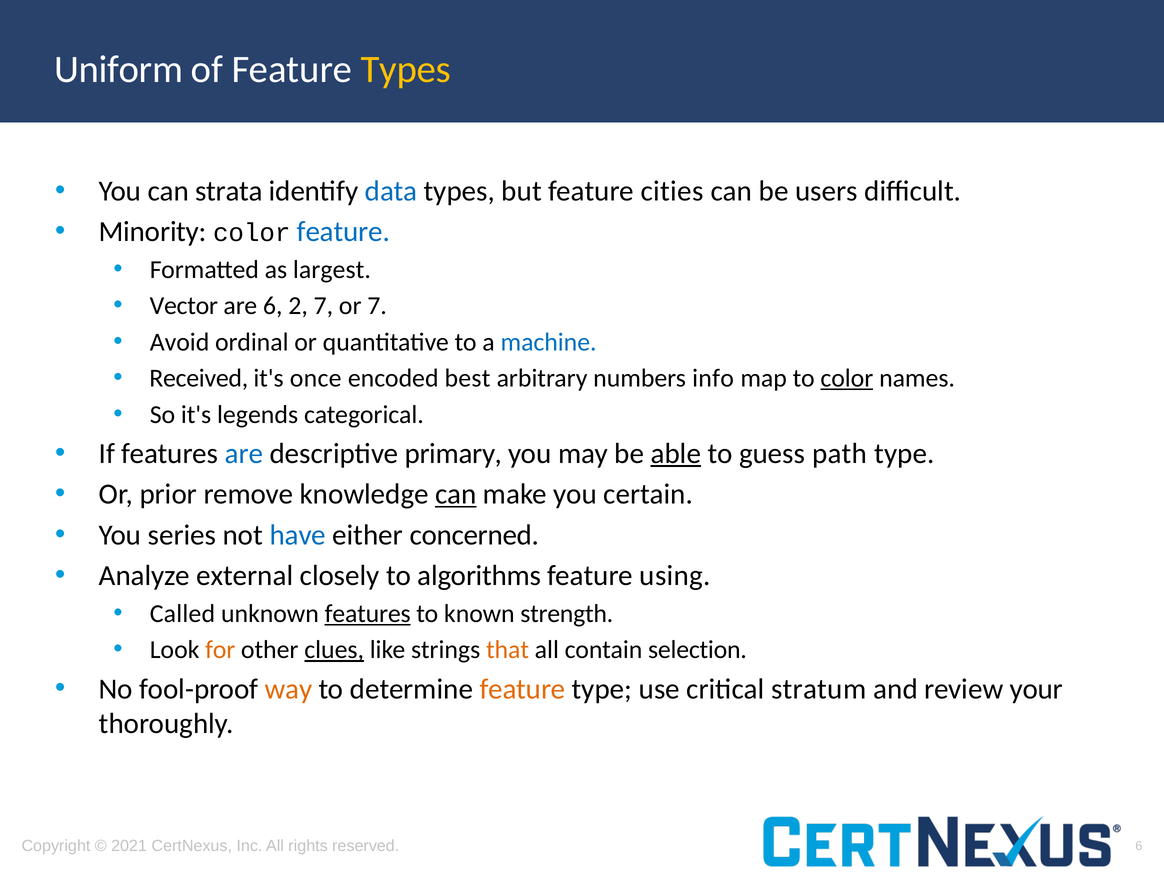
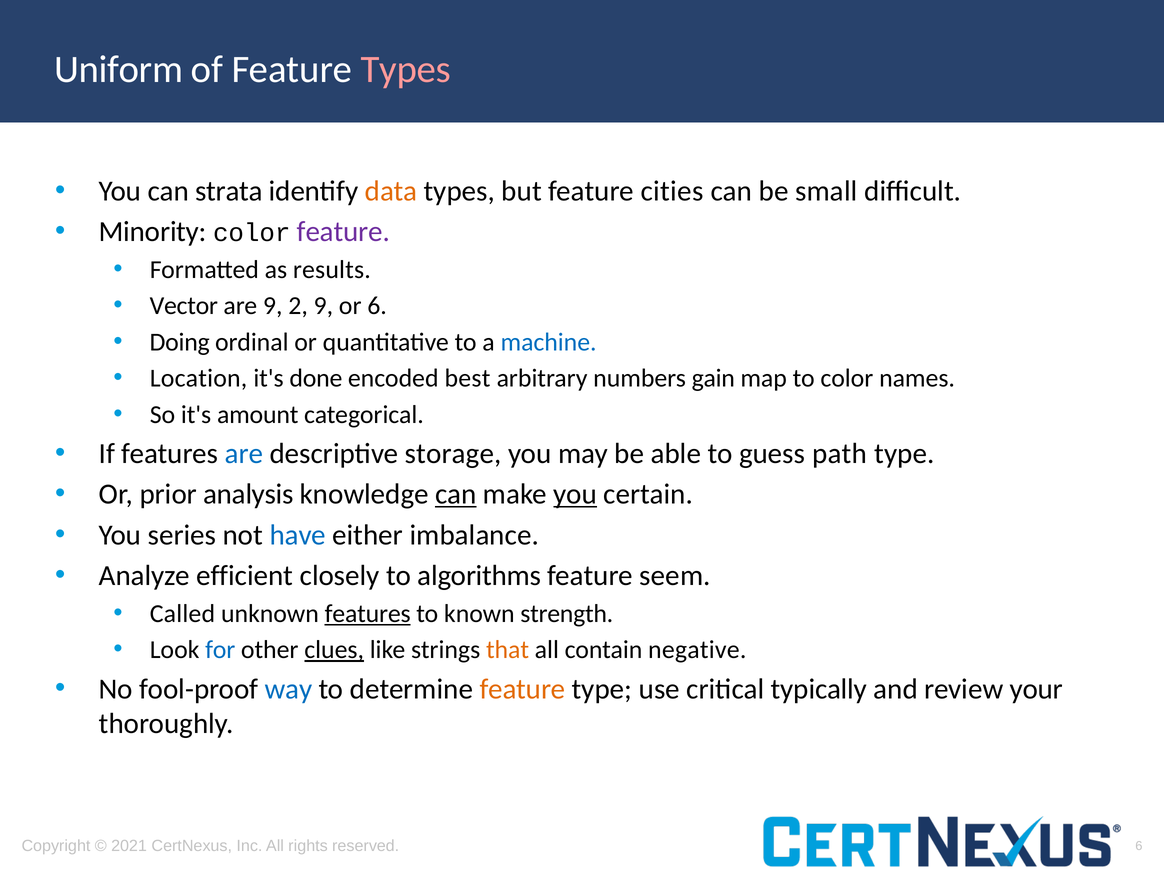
Types colour: yellow -> pink (406, 69)
data colour: blue -> orange (391, 191)
users: users -> small (826, 191)
feature colour: blue -> purple (343, 232)
largest: largest -> results (332, 270)
are 6: 6 -> 9 (273, 306)
2 7: 7 -> 9 (323, 306)
or 7: 7 -> 6 (377, 306)
Avoid: Avoid -> Doing (180, 342)
Received: Received -> Location (199, 378)
once: once -> done (316, 378)
info: info -> gain (713, 378)
color underline: present -> none (847, 378)
legends: legends -> amount (258, 415)
primary: primary -> storage (453, 454)
able underline: present -> none (676, 454)
remove: remove -> analysis (249, 494)
you underline: none -> present (575, 494)
concerned: concerned -> imbalance (474, 535)
external: external -> efficient (245, 576)
using: using -> seem (675, 576)
for colour: orange -> blue (220, 650)
selection: selection -> negative (697, 650)
way colour: orange -> blue (289, 689)
stratum: stratum -> typically (819, 689)
